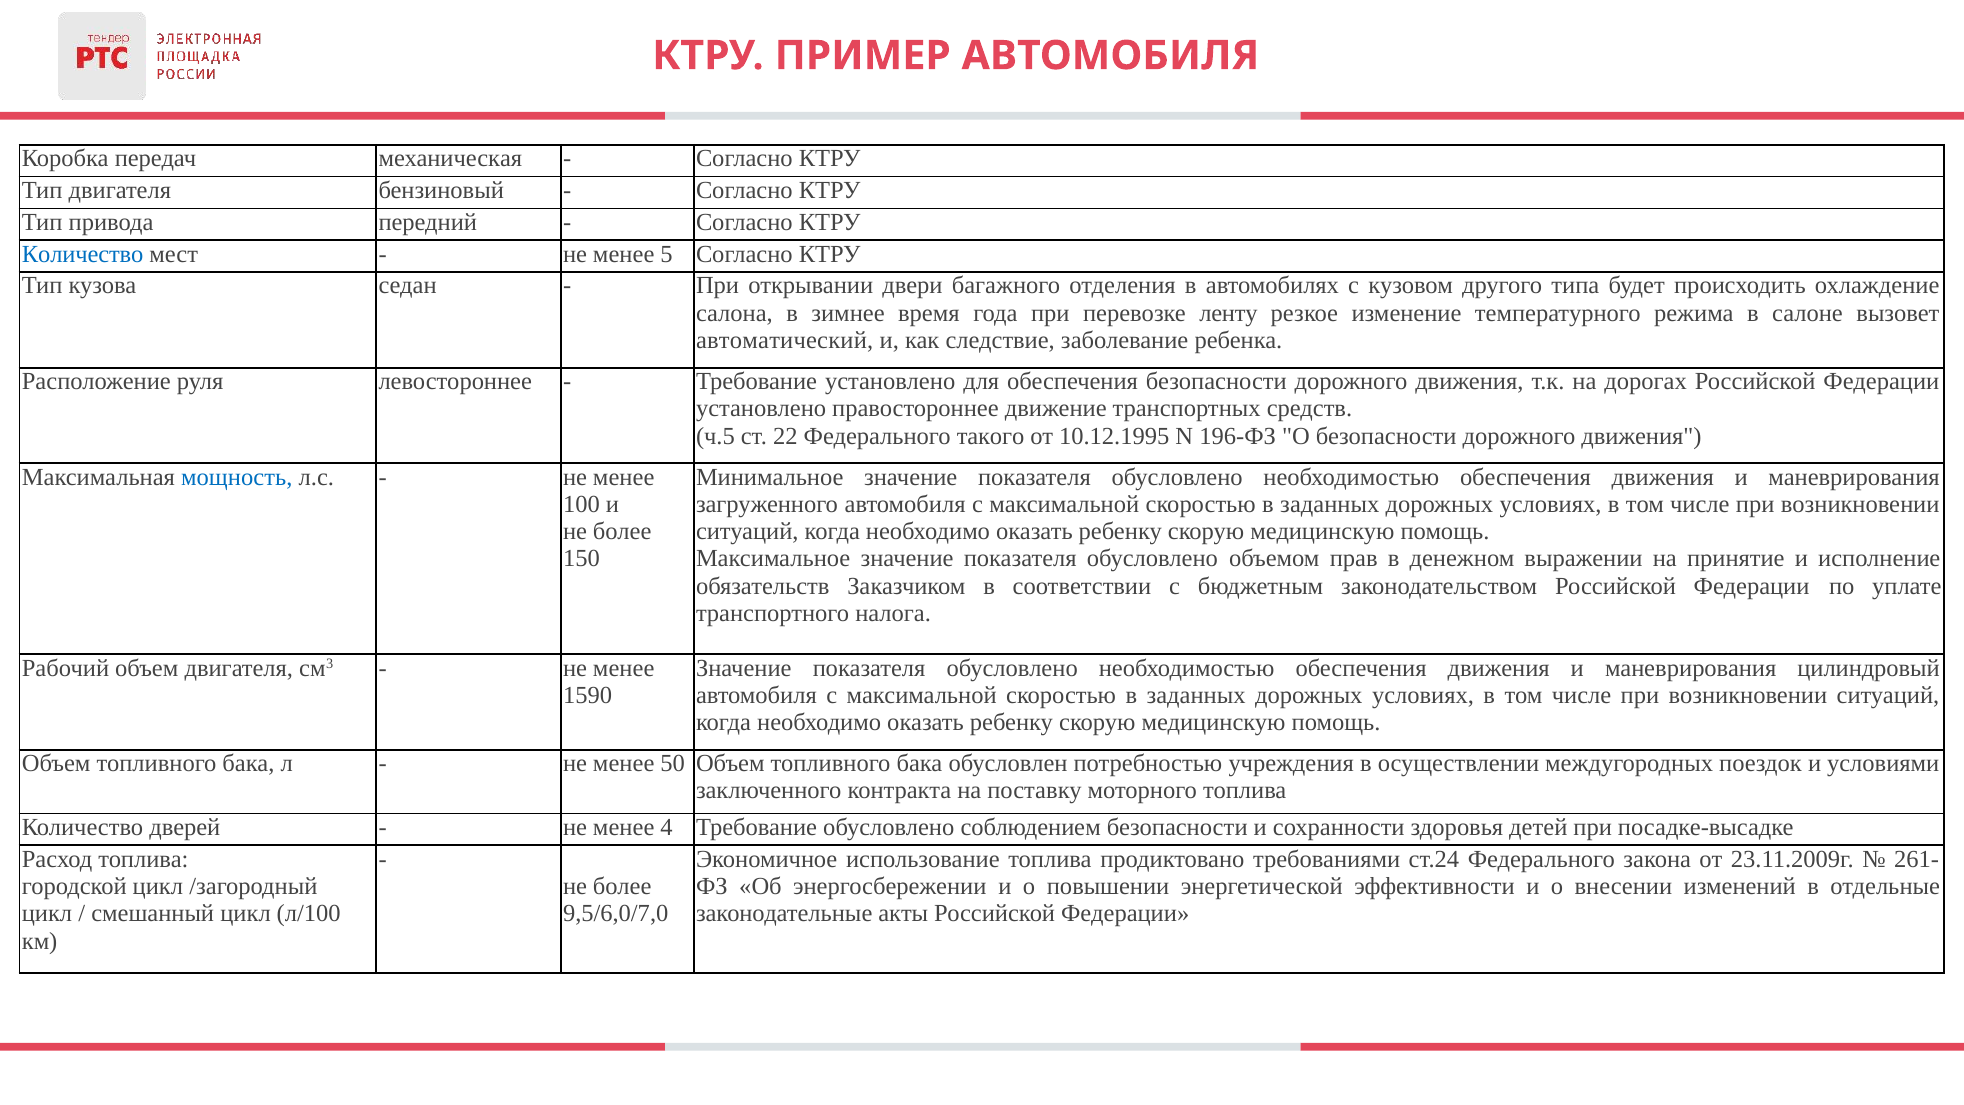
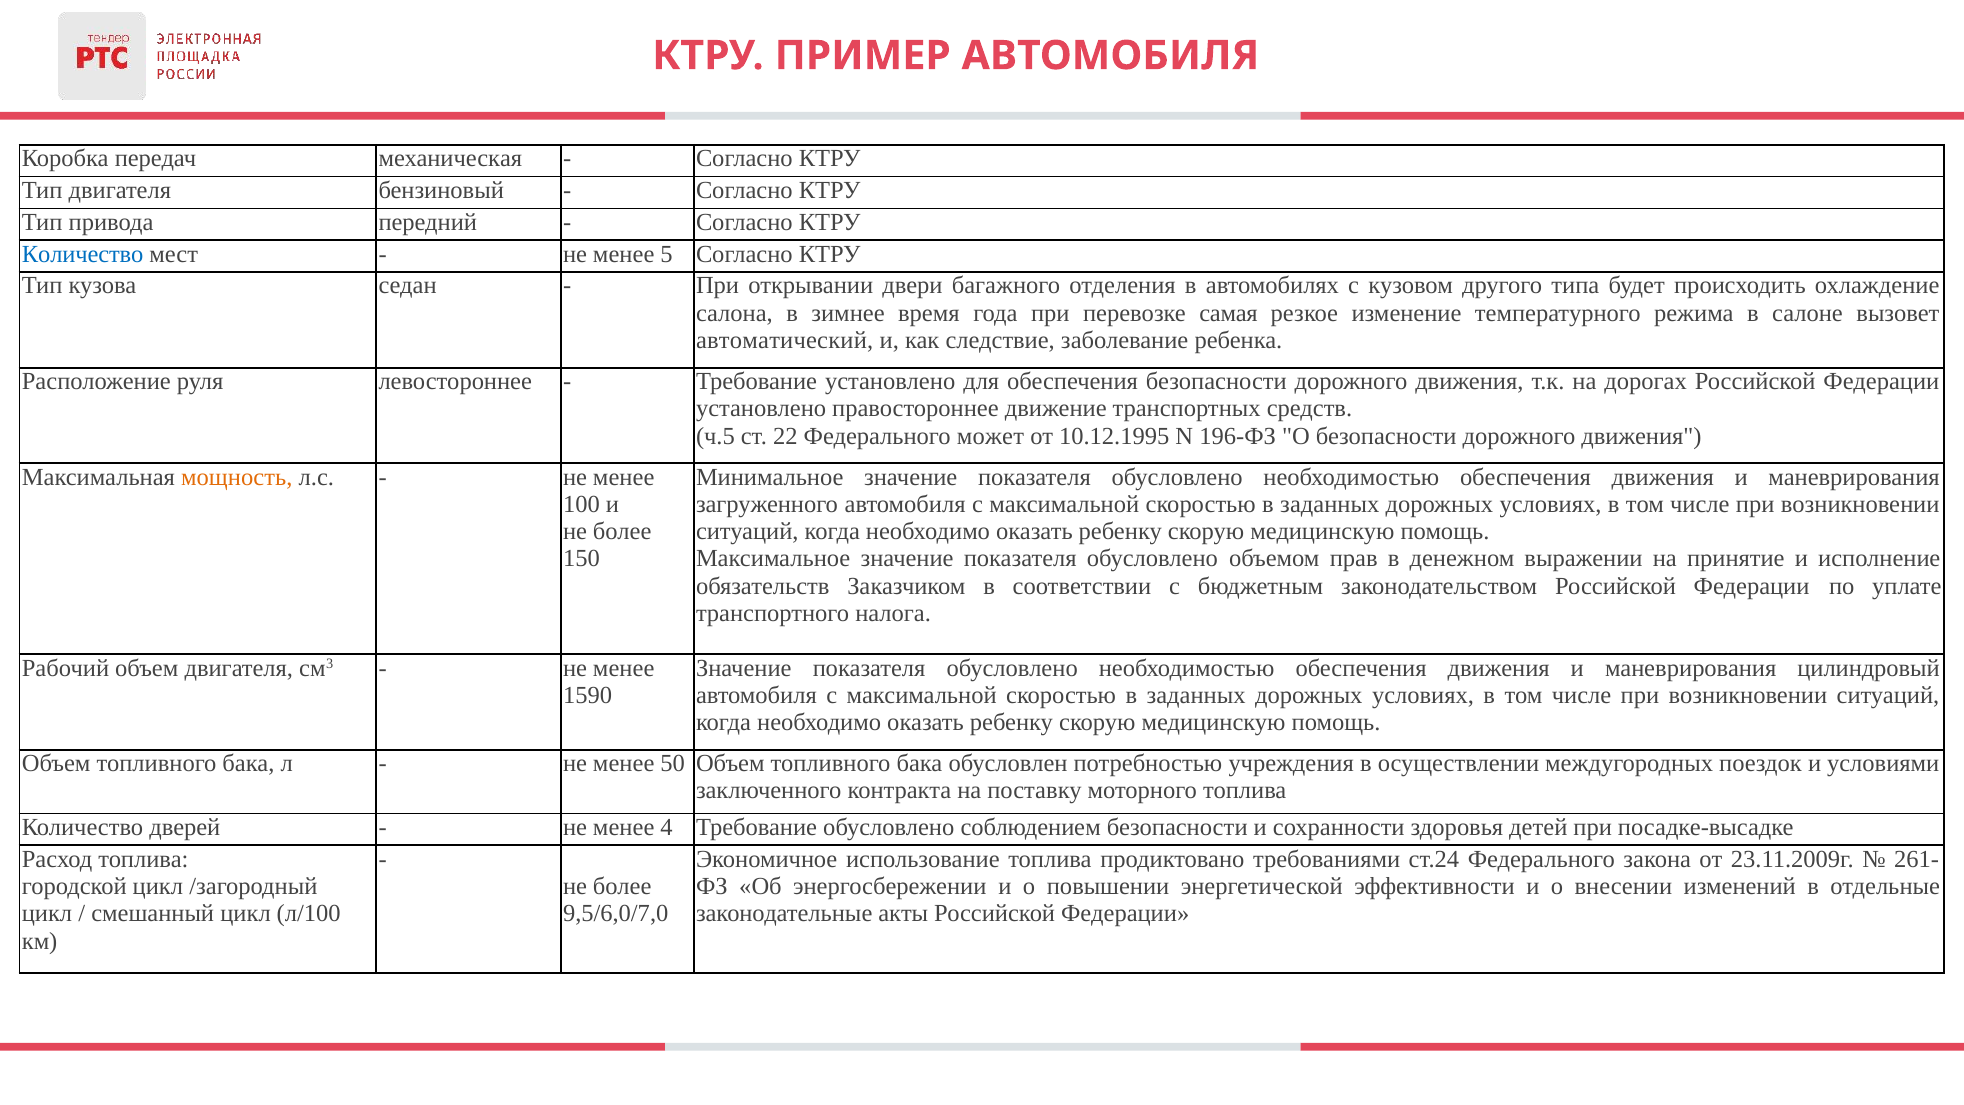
ленту: ленту -> самая (1228, 313)
такого: такого -> может (990, 436)
мощность colour: blue -> orange (237, 477)
